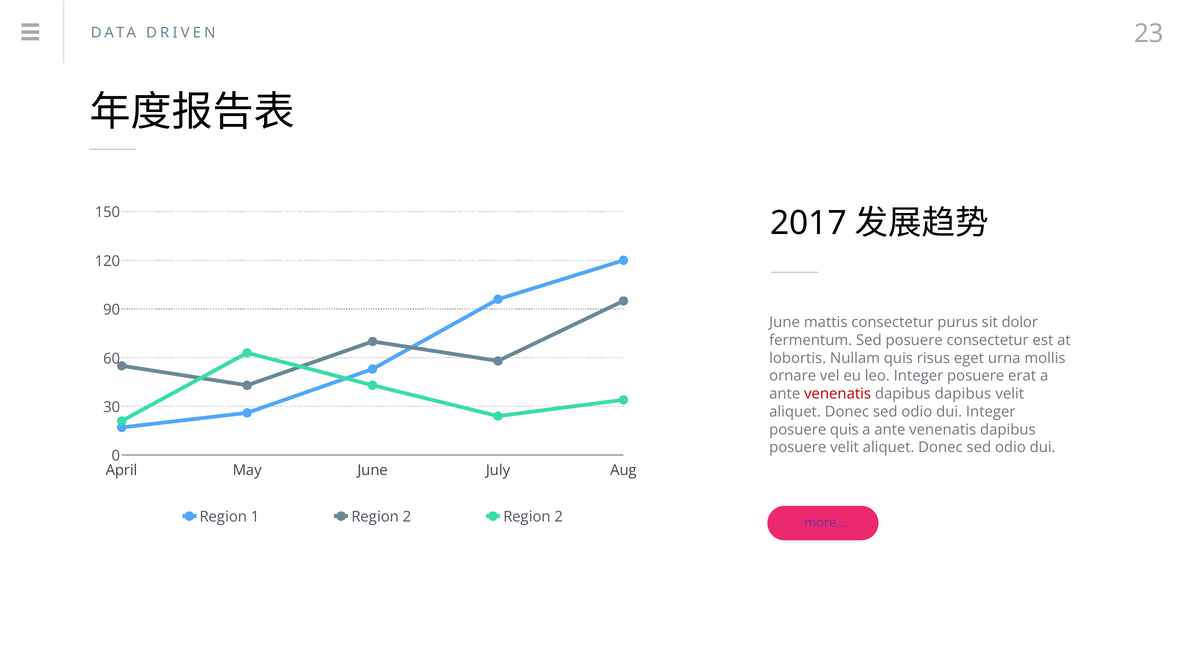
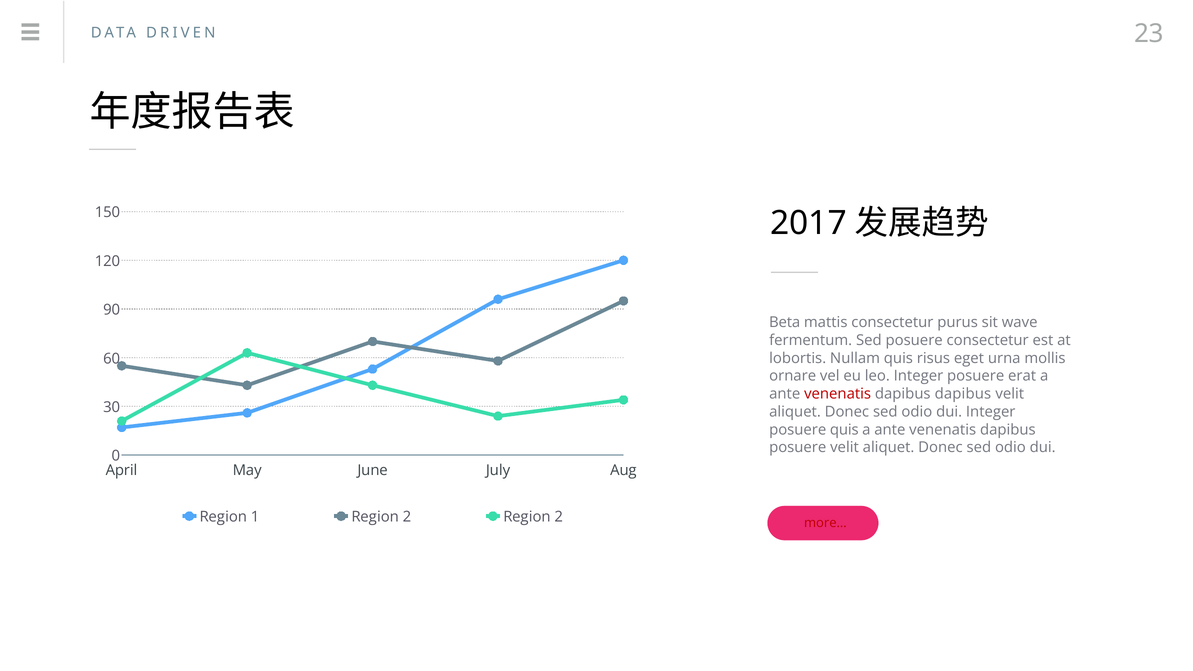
June: June -> Beta (785, 322)
dolor: dolor -> wave (1020, 322)
more… colour: purple -> red (825, 523)
